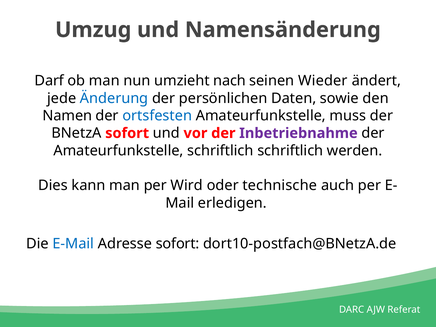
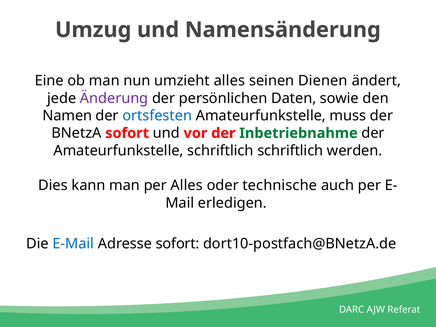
Darf: Darf -> Eine (49, 81)
umzieht nach: nach -> alles (229, 81)
Wieder: Wieder -> Dienen (323, 81)
Änderung colour: blue -> purple (114, 98)
Inbetriebnahme colour: purple -> green (298, 133)
per Wird: Wird -> Alles (187, 185)
